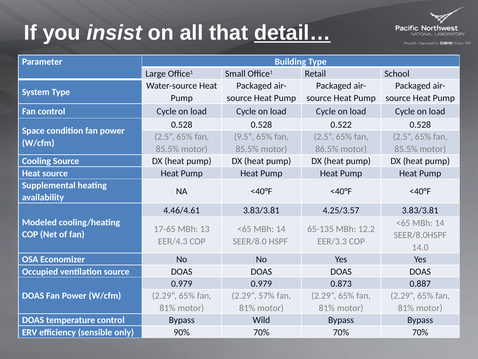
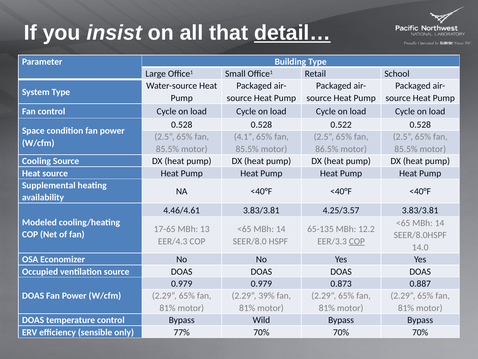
9.5: 9.5 -> 4.1 (244, 137)
COP underline: none -> present (357, 241)
57%: 57% -> 39% (267, 295)
90%: 90% -> 77% (182, 332)
